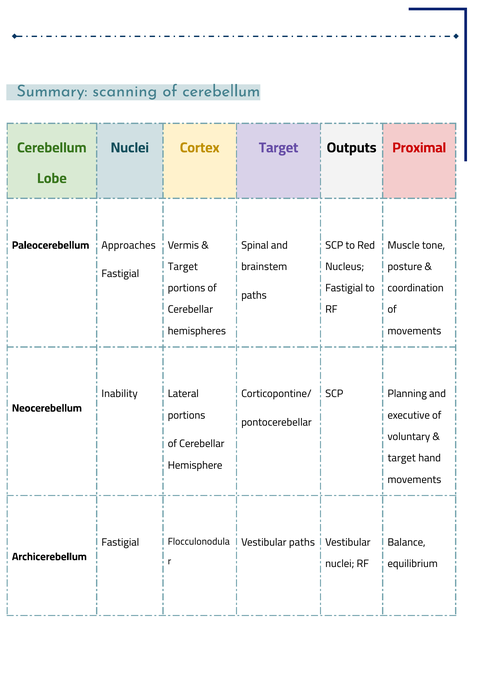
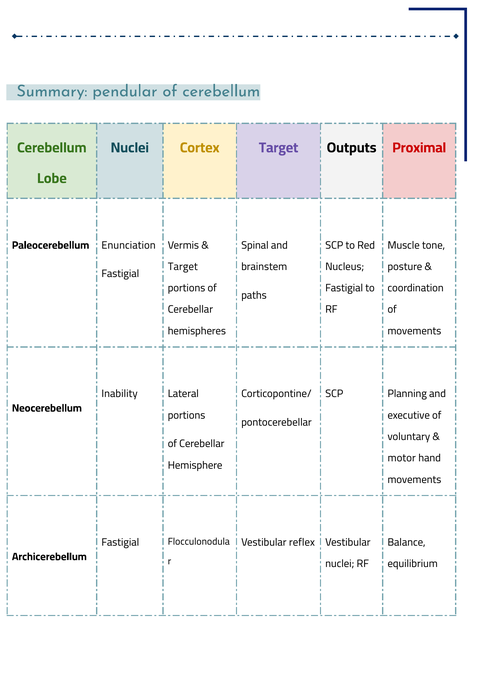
scanning: scanning -> pendular (125, 91)
Approaches: Approaches -> Enunciation (129, 245)
target: target -> motor (402, 458)
Vestibular paths: paths -> reflex (302, 542)
